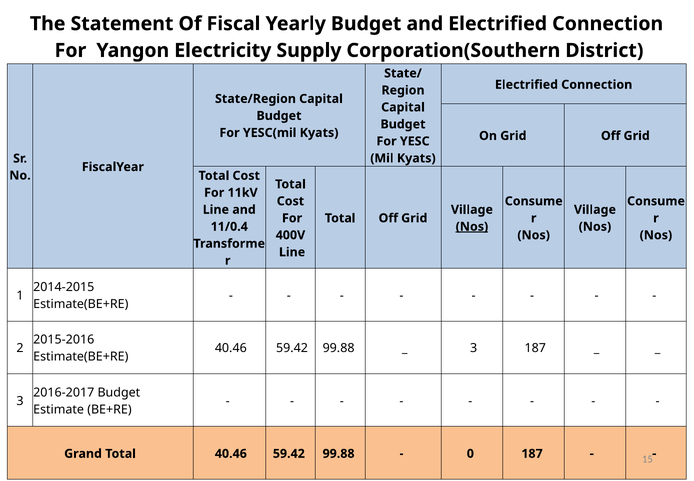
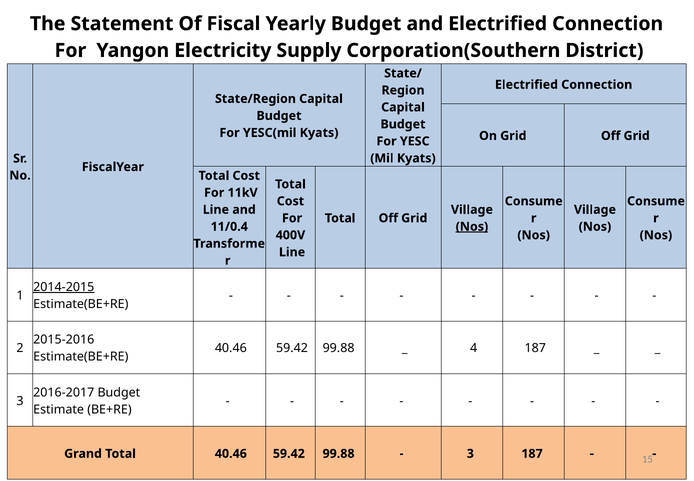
2014-2015 underline: none -> present (64, 287)
3: 3 -> 4 (474, 348)
0: 0 -> 3 (470, 453)
